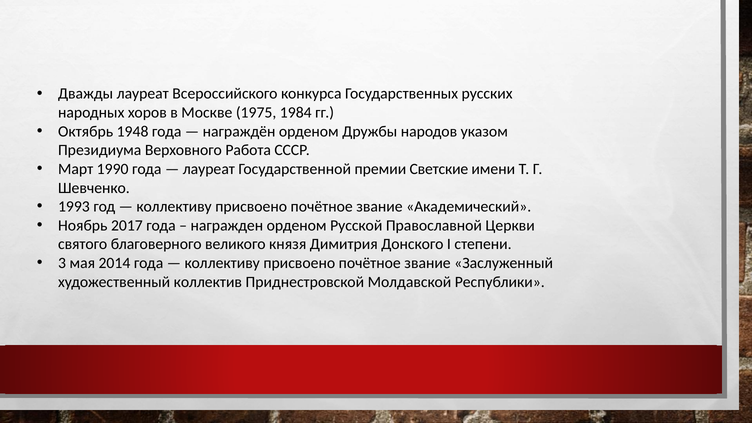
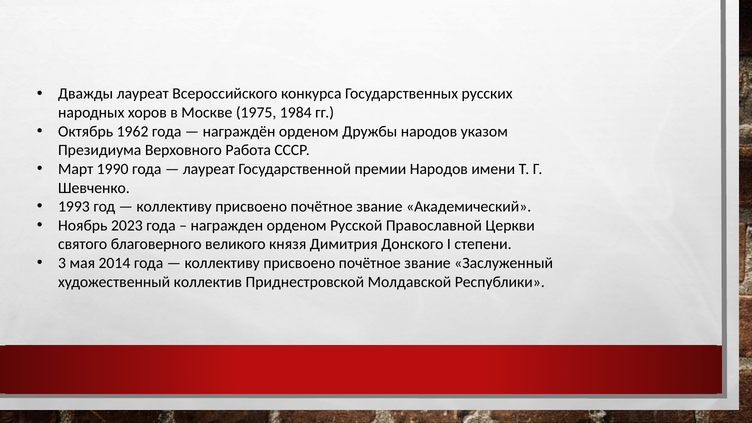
1948: 1948 -> 1962 (133, 131)
премии Светские: Светские -> Народов (439, 169)
2017: 2017 -> 2023 (127, 225)
